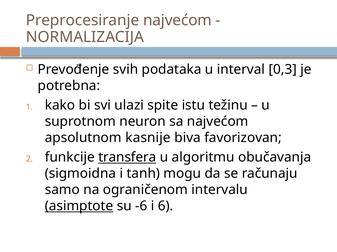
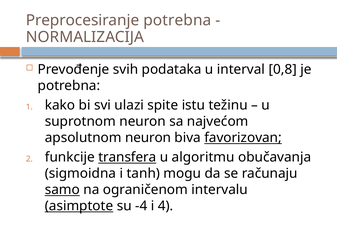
Preprocesiranje najvećom: najvećom -> potrebna (177, 20)
0,3: 0,3 -> 0,8 (283, 70)
apsolutnom kasnije: kasnije -> neuron (148, 138)
favorizovan underline: none -> present (243, 138)
samo underline: none -> present (62, 190)
-6: -6 -> -4 (141, 207)
6: 6 -> 4 (166, 207)
